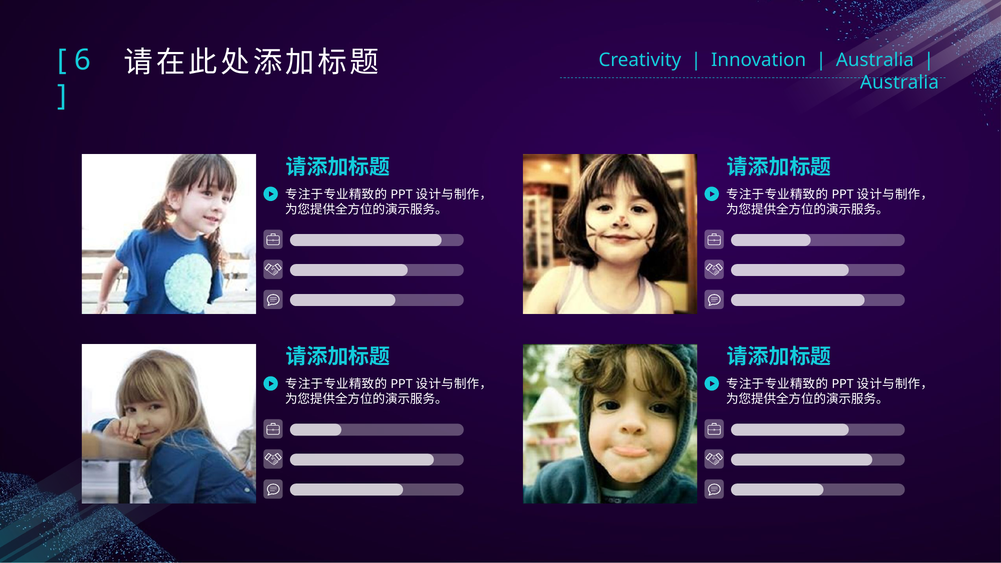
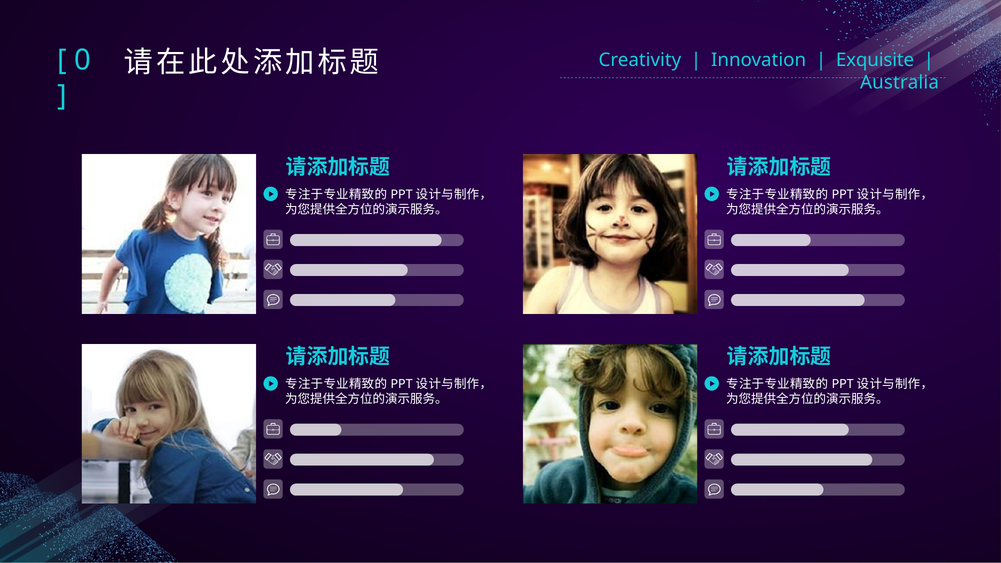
Australia: Australia -> Exquisite (875, 60)
6: 6 -> 0 (83, 60)
